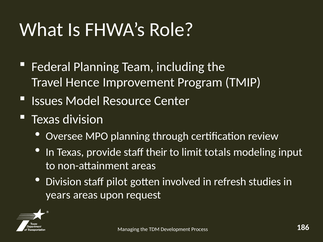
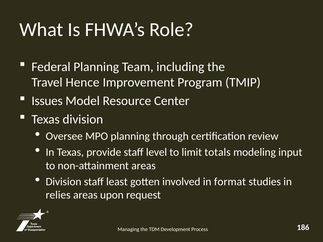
their: their -> level (157, 152)
pilot: pilot -> least (117, 182)
refresh: refresh -> format (230, 182)
years: years -> relies (58, 195)
